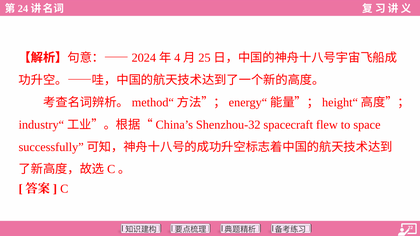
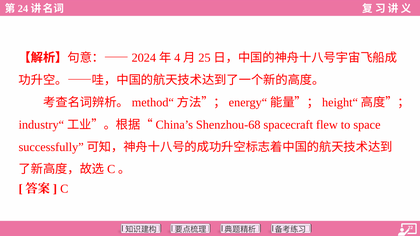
Shenzhou-32: Shenzhou-32 -> Shenzhou-68 (228, 125)
